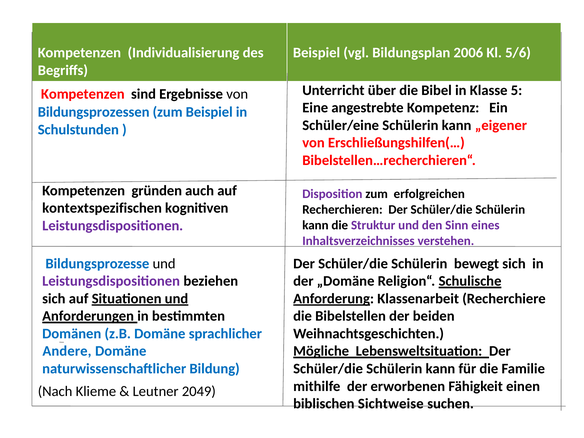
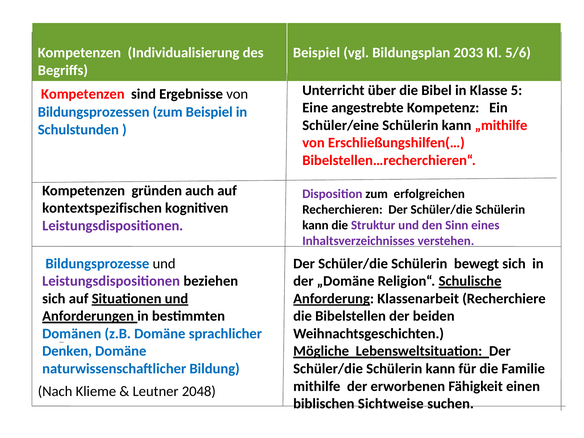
2006: 2006 -> 2033 (468, 53)
„eigener: „eigener -> „mithilfe (501, 125)
Andere: Andere -> Denken (67, 351)
2049: 2049 -> 2048 (199, 391)
